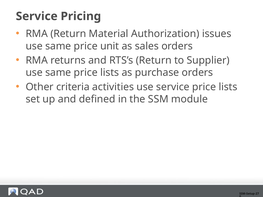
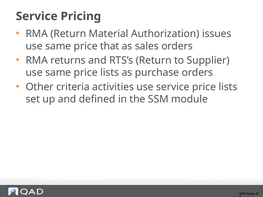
unit: unit -> that (110, 46)
